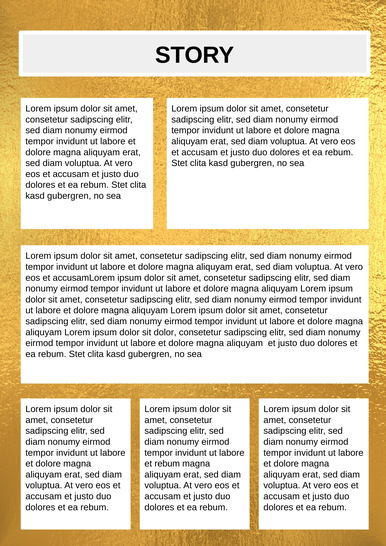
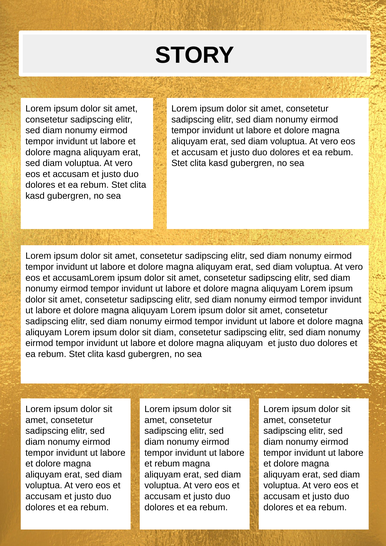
sit dolor: dolor -> diam (165, 332)
